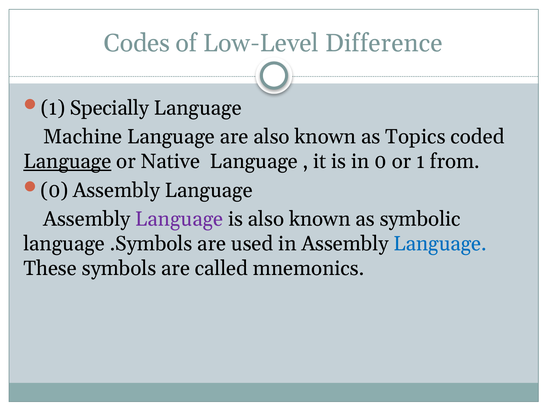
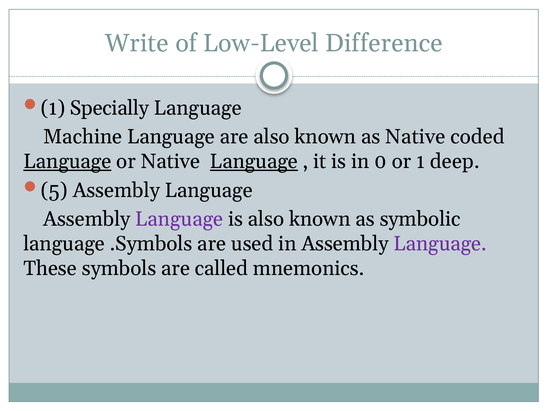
Codes: Codes -> Write (137, 43)
as Topics: Topics -> Native (415, 137)
Language underline: none -> present (254, 161)
from: from -> deep (455, 161)
0: 0 -> 5 (54, 190)
Language colour: blue -> purple (440, 244)
